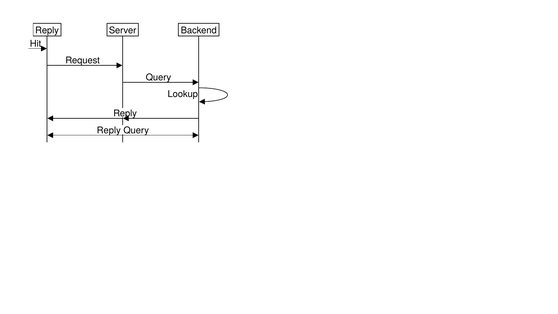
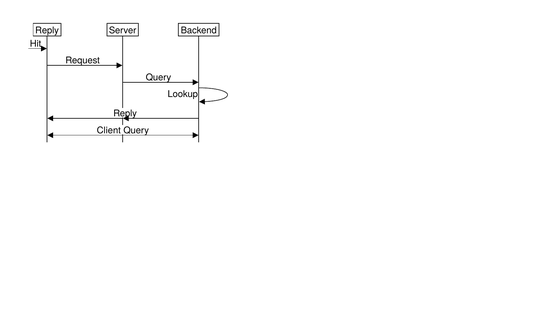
Reply: Reply -> Client (109, 130)
